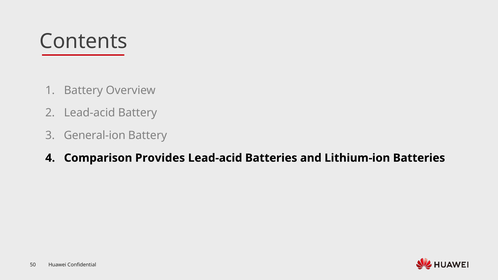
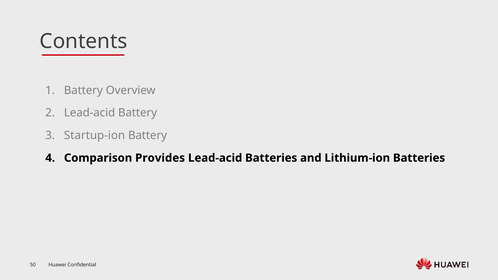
General-ion: General-ion -> Startup-ion (95, 135)
